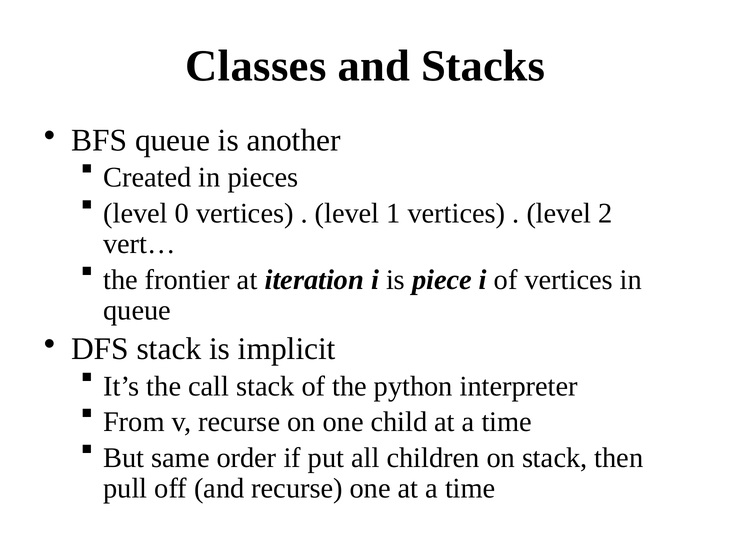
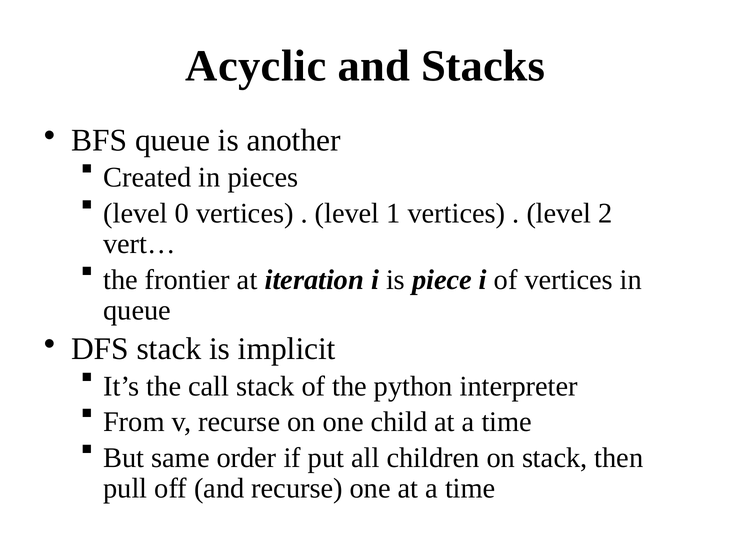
Classes: Classes -> Acyclic (256, 66)
